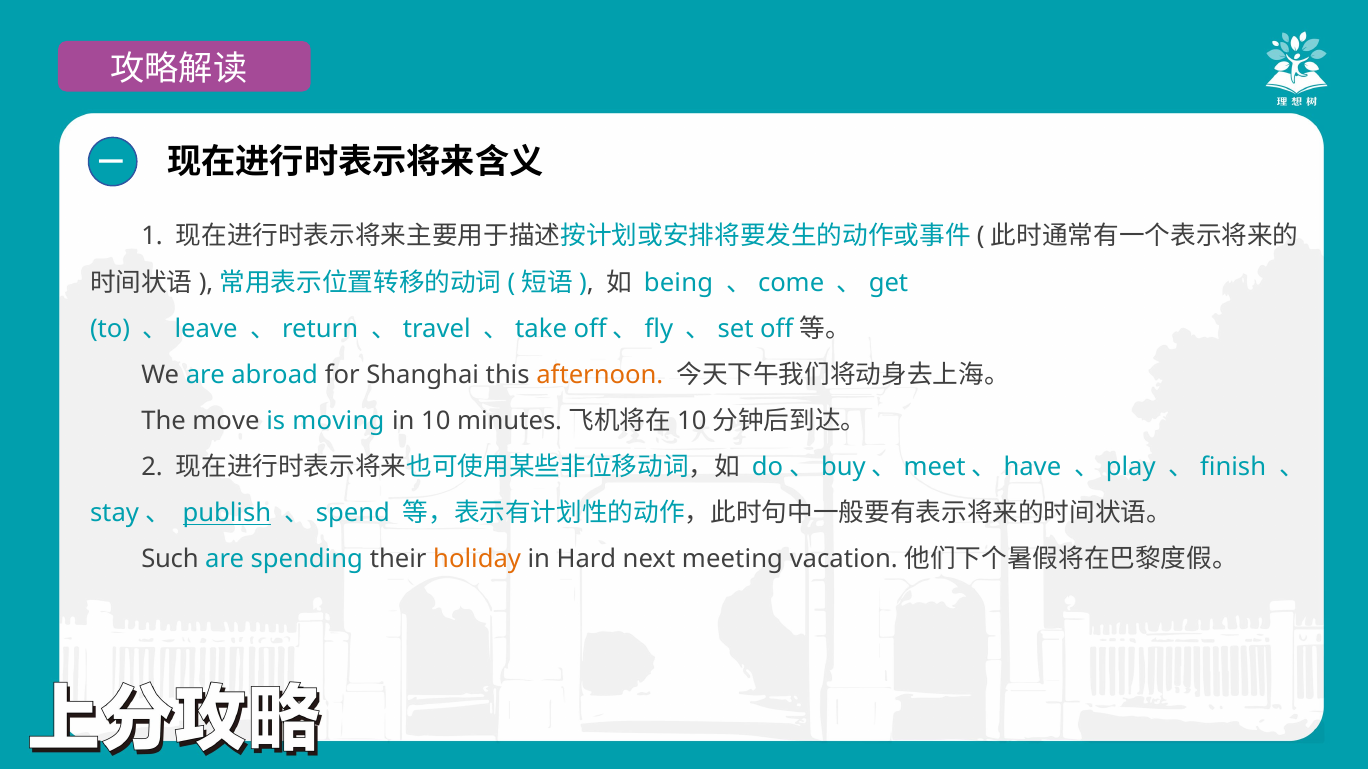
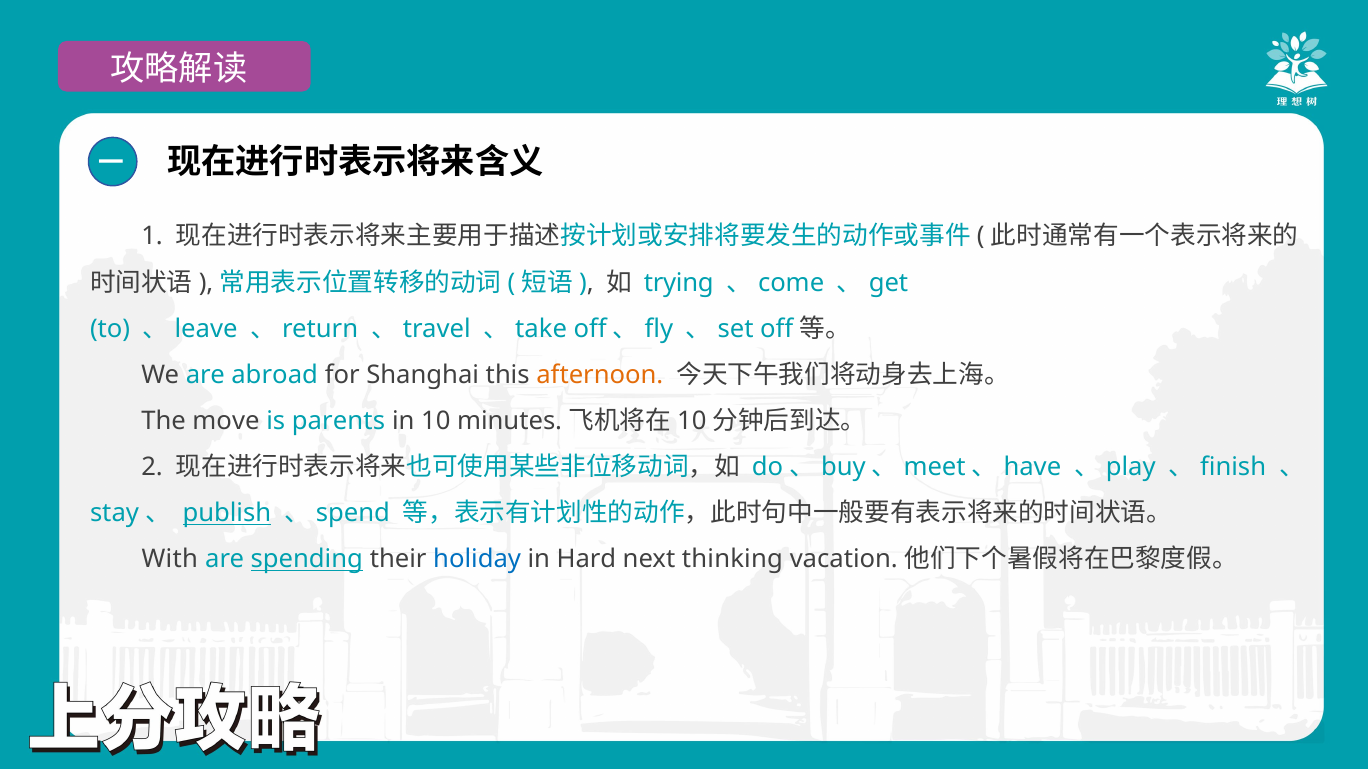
being: being -> trying (679, 283)
moving: moving -> parents (338, 421)
Such: Such -> With (170, 560)
spending underline: none -> present (307, 560)
holiday colour: orange -> blue (477, 560)
meeting: meeting -> thinking (732, 560)
